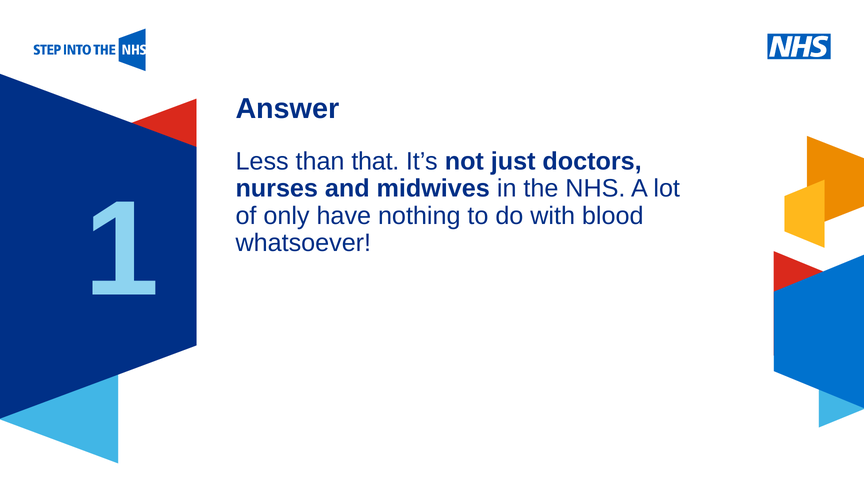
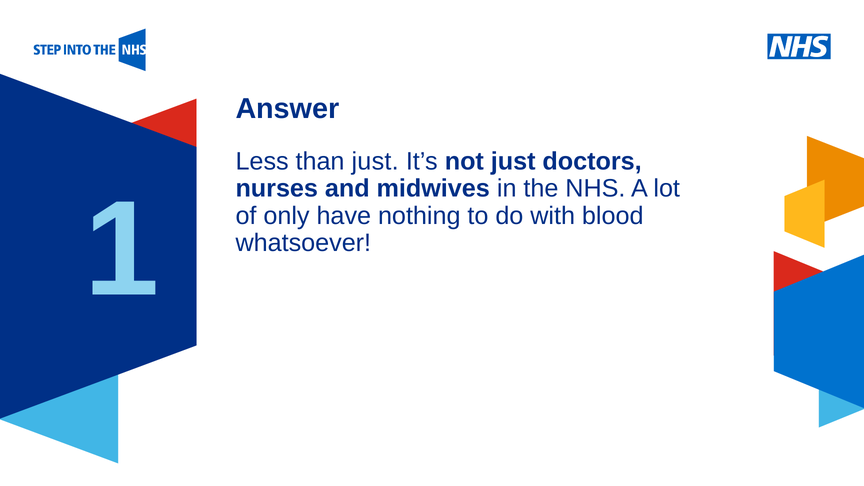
than that: that -> just (375, 161)
